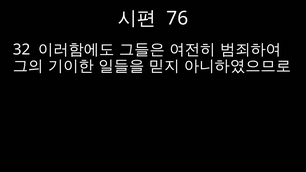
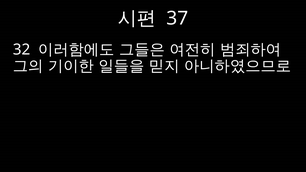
76: 76 -> 37 (177, 18)
